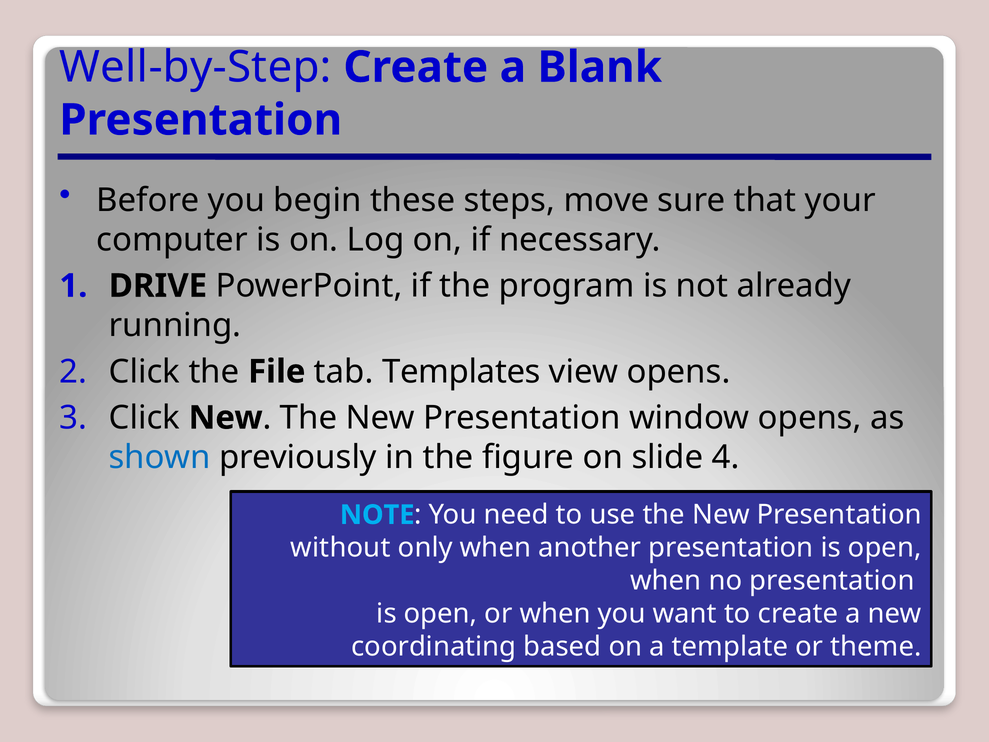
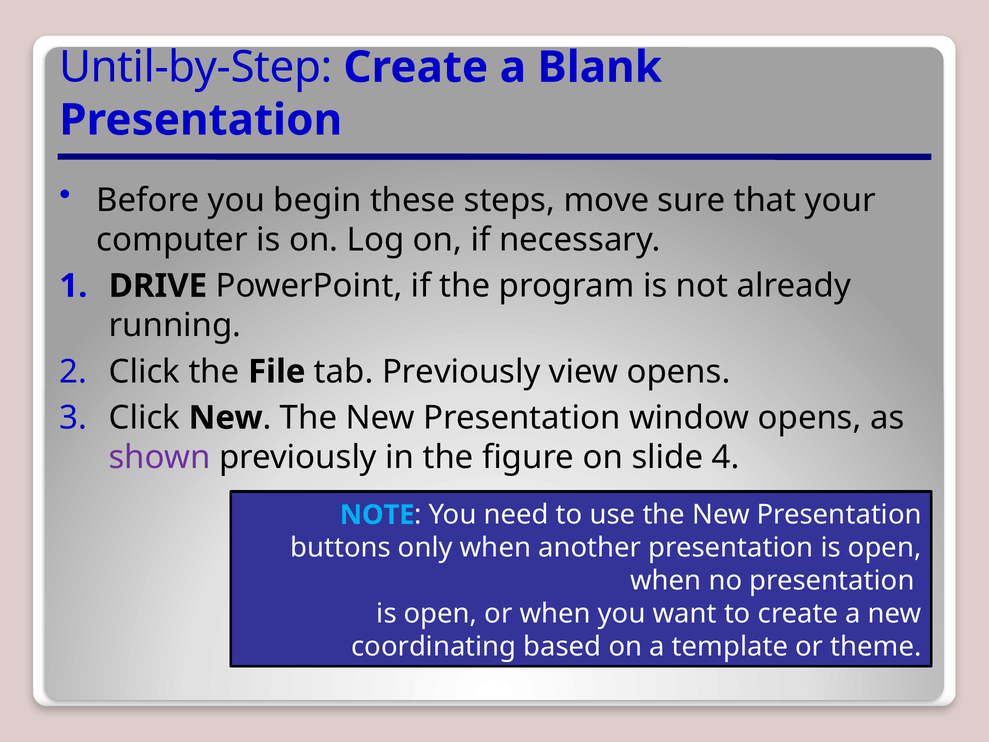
Well-by-Step: Well-by-Step -> Until-by-Step (196, 67)
tab Templates: Templates -> Previously (461, 372)
shown colour: blue -> purple (160, 457)
without: without -> buttons (341, 548)
